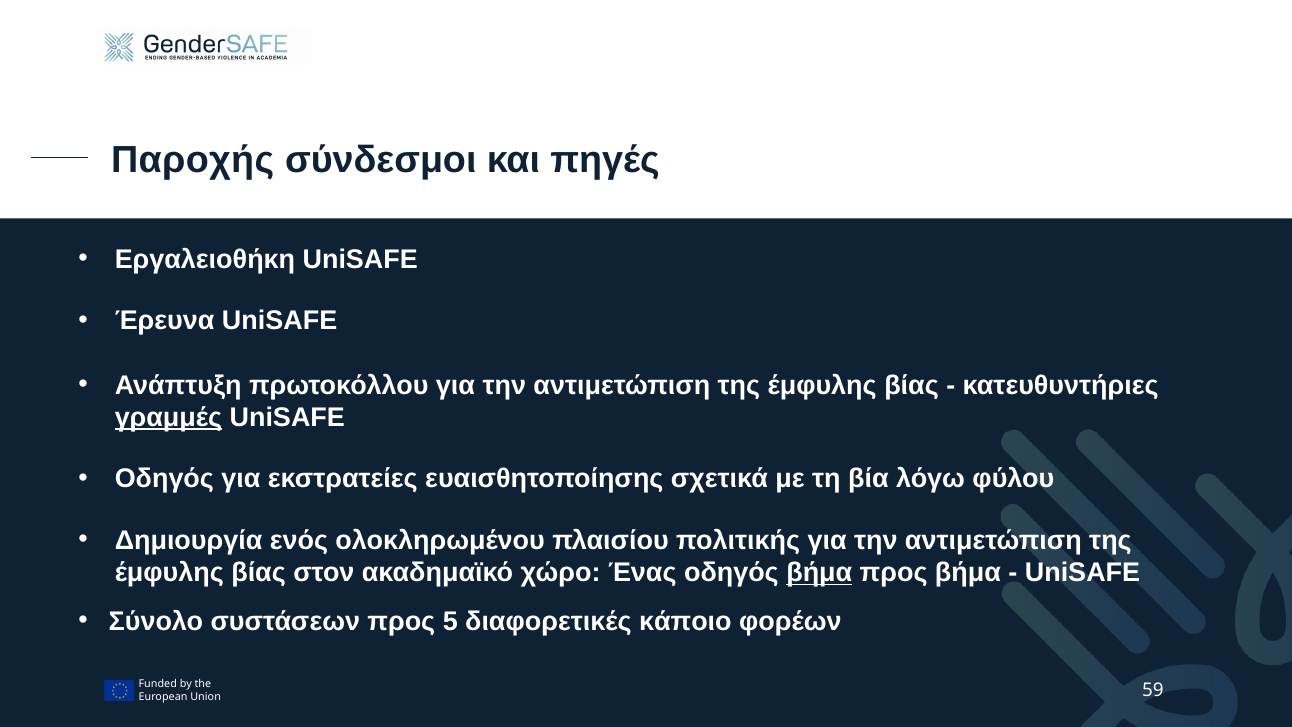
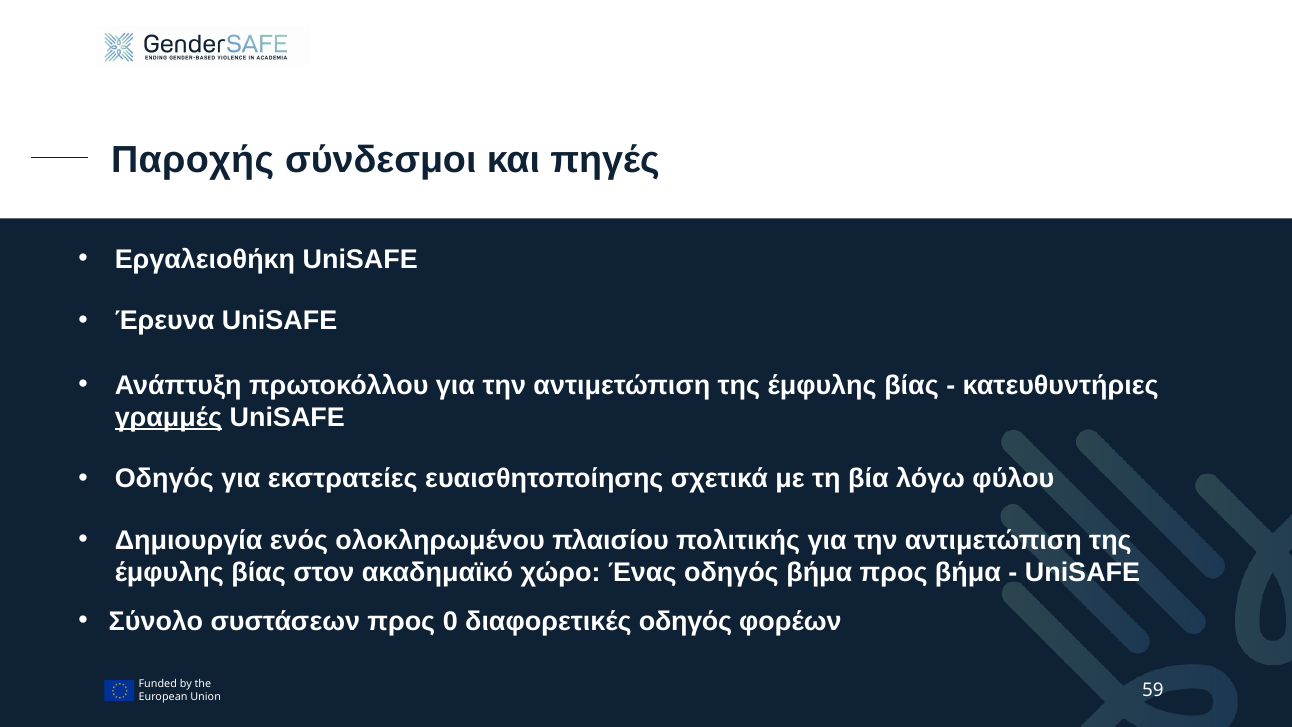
βήμα underline: present -> none (819, 573)
5: 5 -> 0 (450, 621)
διαφορετικές κάποιο: κάποιο -> οδηγός (686, 621)
